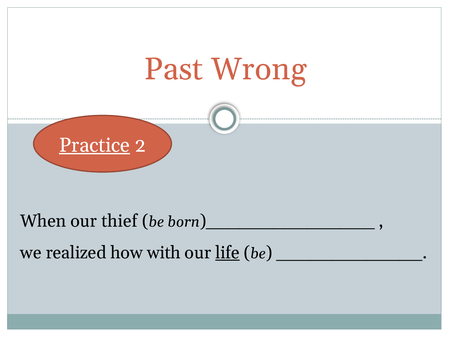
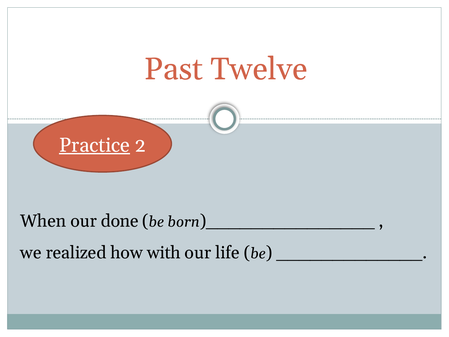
Wrong: Wrong -> Twelve (259, 69)
thief: thief -> done (120, 221)
life underline: present -> none (227, 253)
